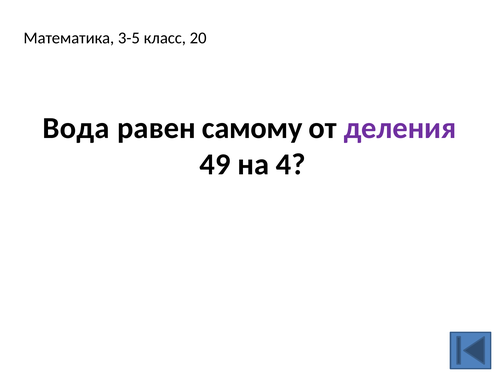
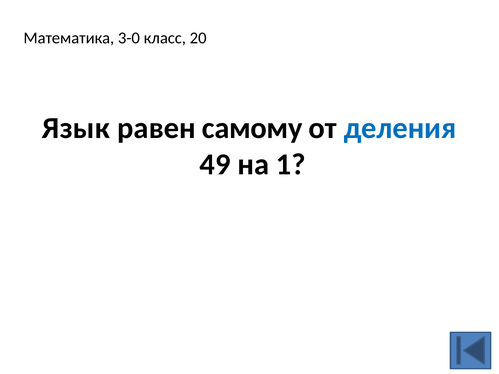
3-5: 3-5 -> 3-0 (129, 38)
Вода: Вода -> Язык (76, 128)
деления colour: purple -> blue (400, 128)
4: 4 -> 1 (291, 165)
